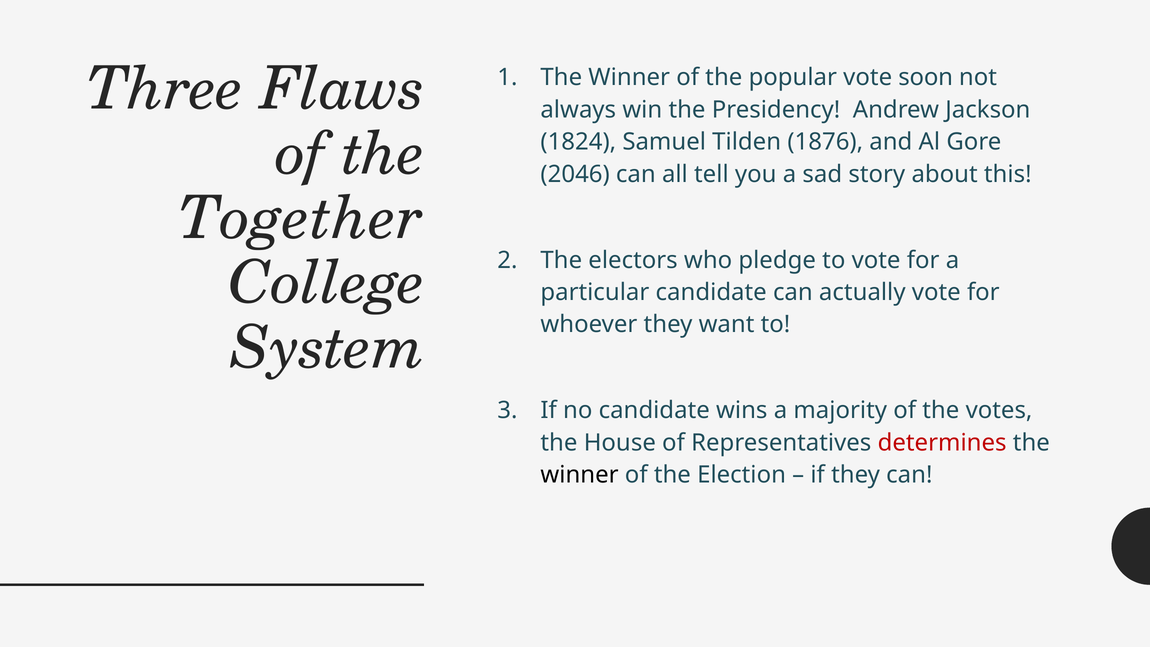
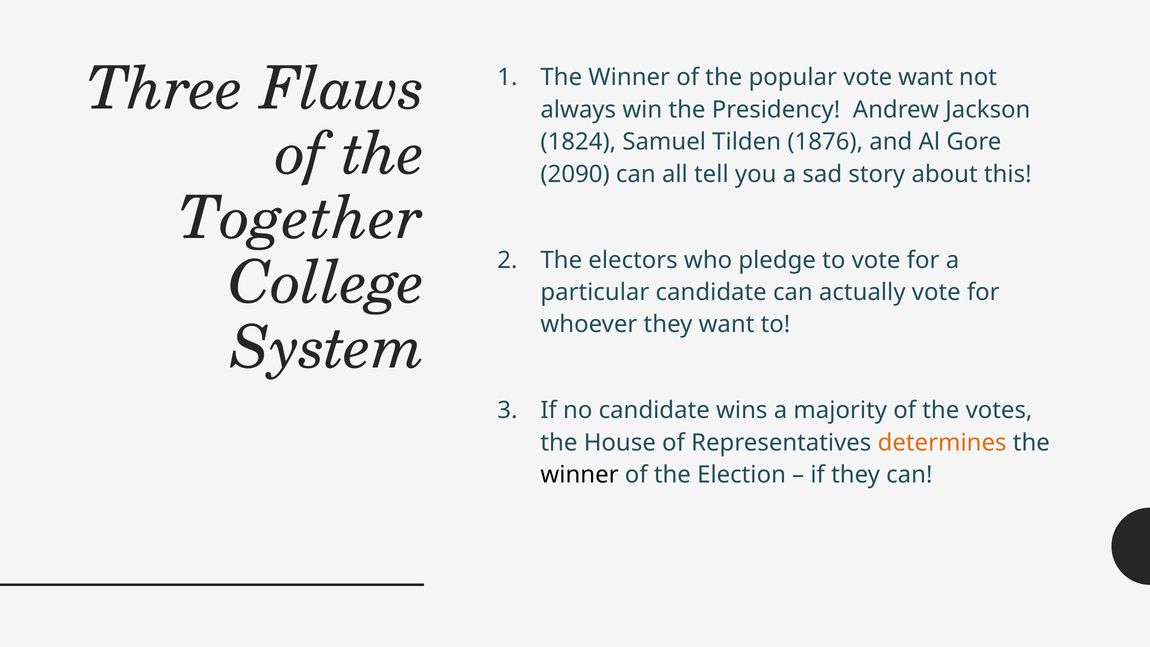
vote soon: soon -> want (926, 77)
2046: 2046 -> 2090 (575, 174)
determines colour: red -> orange (942, 443)
